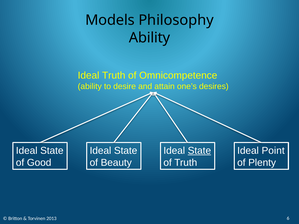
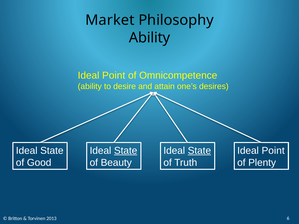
Models: Models -> Market (110, 20)
Truth: Truth -> Point (114, 76)
State underline: none -> present (126, 151)
